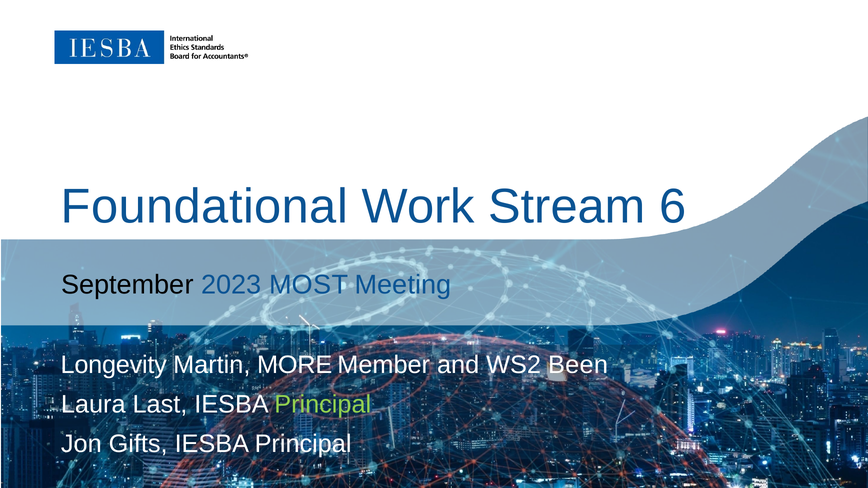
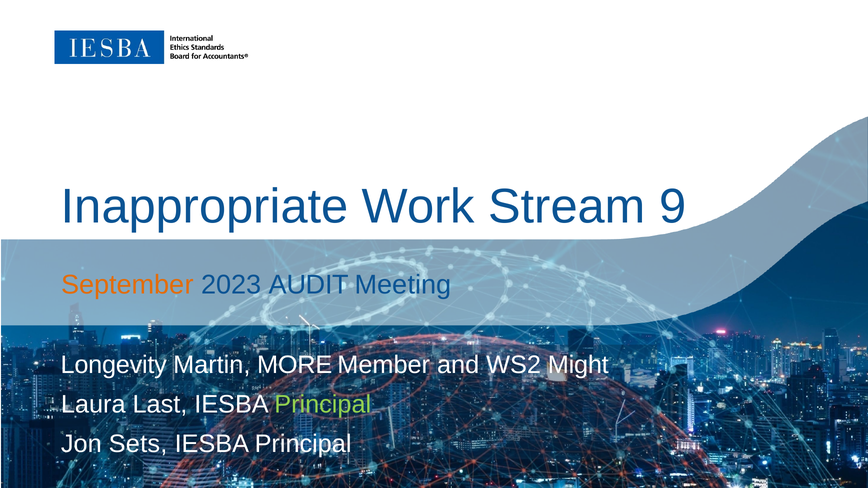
Foundational: Foundational -> Inappropriate (205, 207)
6: 6 -> 9 (673, 207)
September colour: black -> orange (127, 285)
MOST: MOST -> AUDIT (309, 285)
Been: Been -> Might (578, 365)
Gifts: Gifts -> Sets (138, 444)
